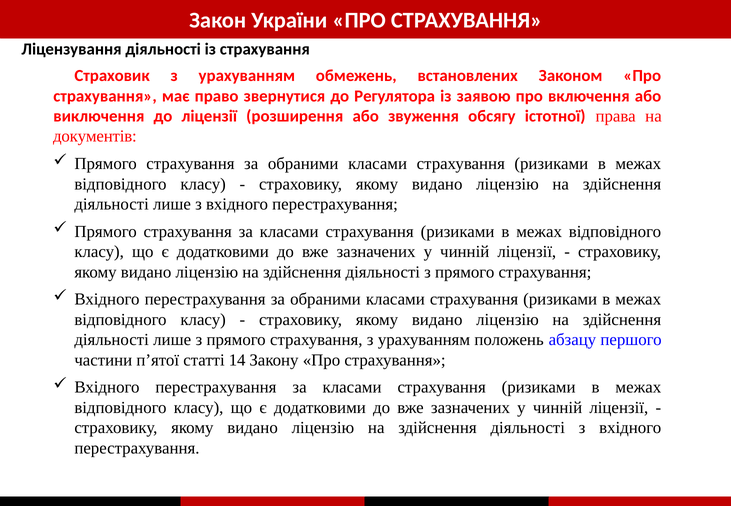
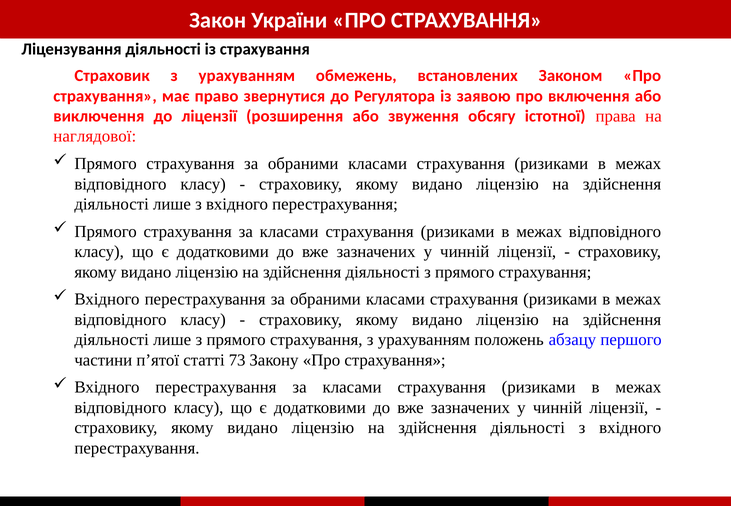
документів: документів -> наглядової (95, 136)
14: 14 -> 73 (237, 360)
